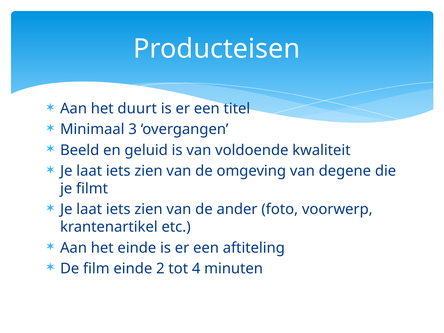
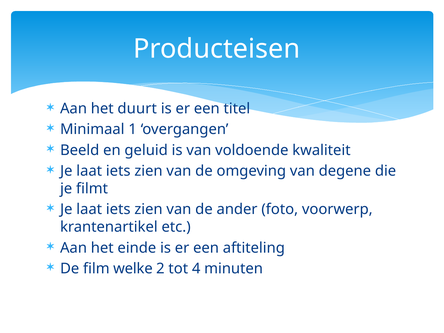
3: 3 -> 1 (133, 129)
film einde: einde -> welke (133, 269)
